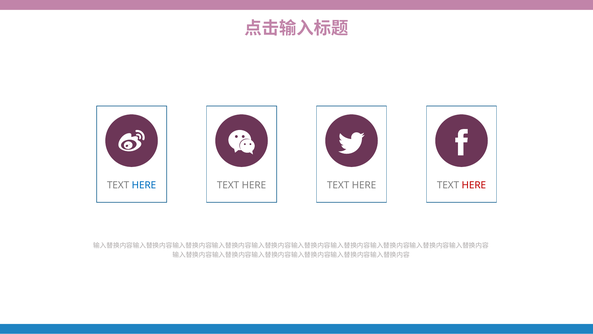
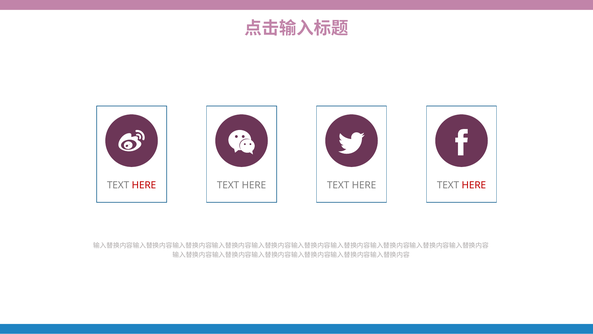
HERE colour: blue -> red (144, 185)
